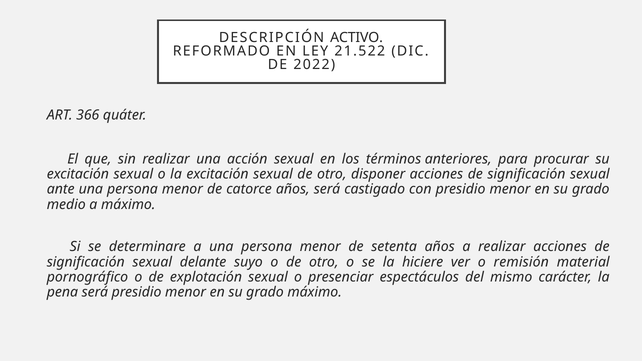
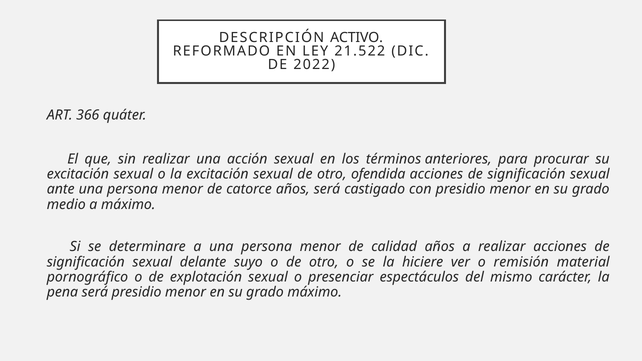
disponer: disponer -> ofendida (378, 174)
setenta: setenta -> calidad (394, 247)
